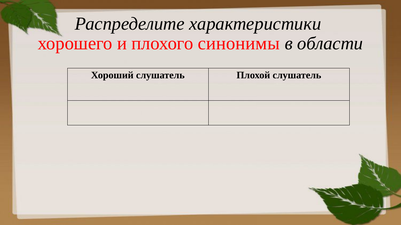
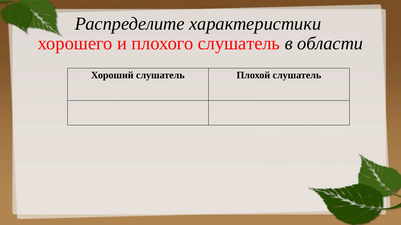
плохого синонимы: синонимы -> слушатель (239, 44)
